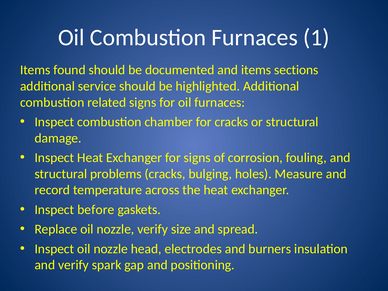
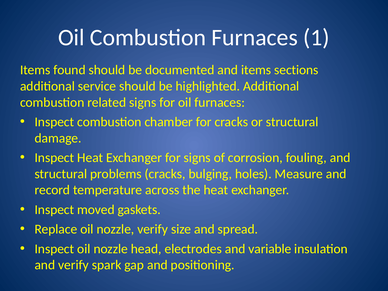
before: before -> moved (96, 210)
burners: burners -> variable (270, 249)
